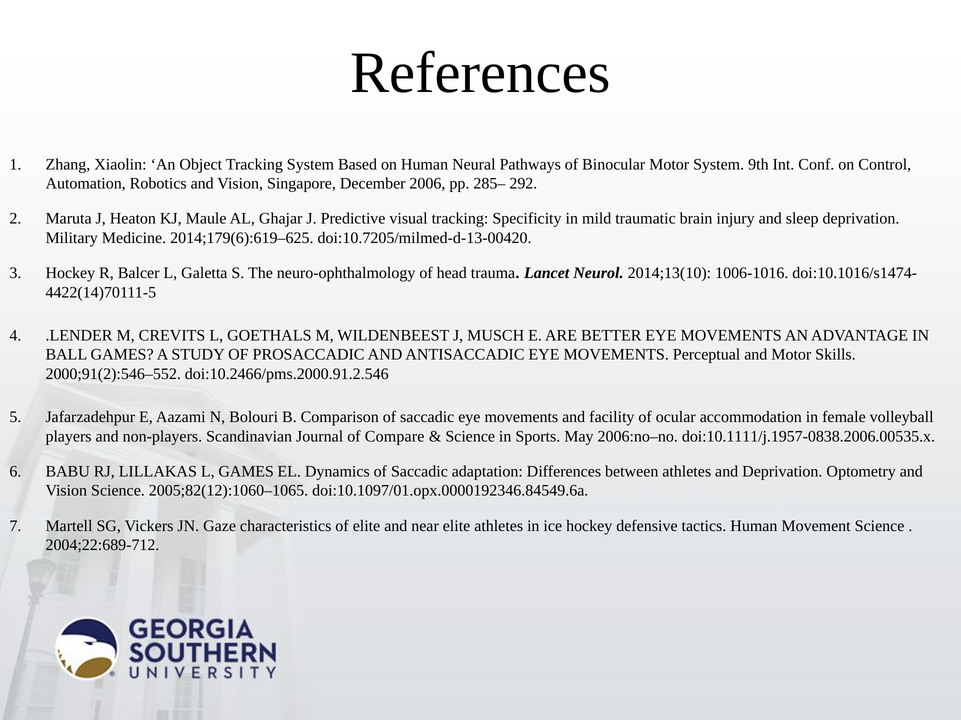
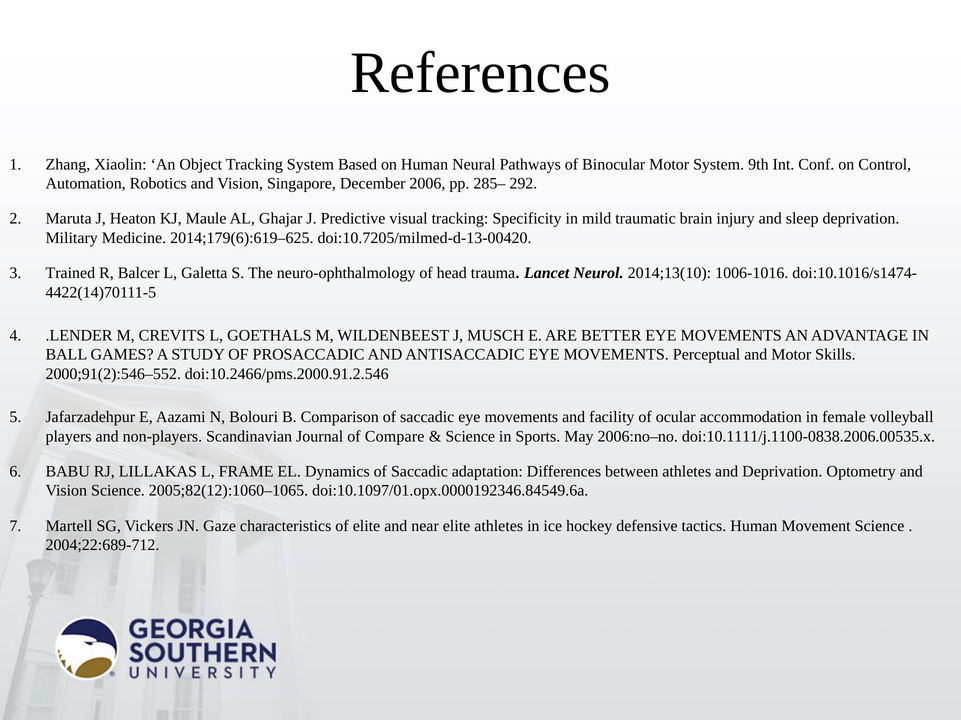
Hockey: Hockey -> Trained (70, 273)
doi:10.1111/j.1957-0838.2006.00535.x: doi:10.1111/j.1957-0838.2006.00535.x -> doi:10.1111/j.1100-0838.2006.00535.x (808, 437)
L GAMES: GAMES -> FRAME (246, 472)
